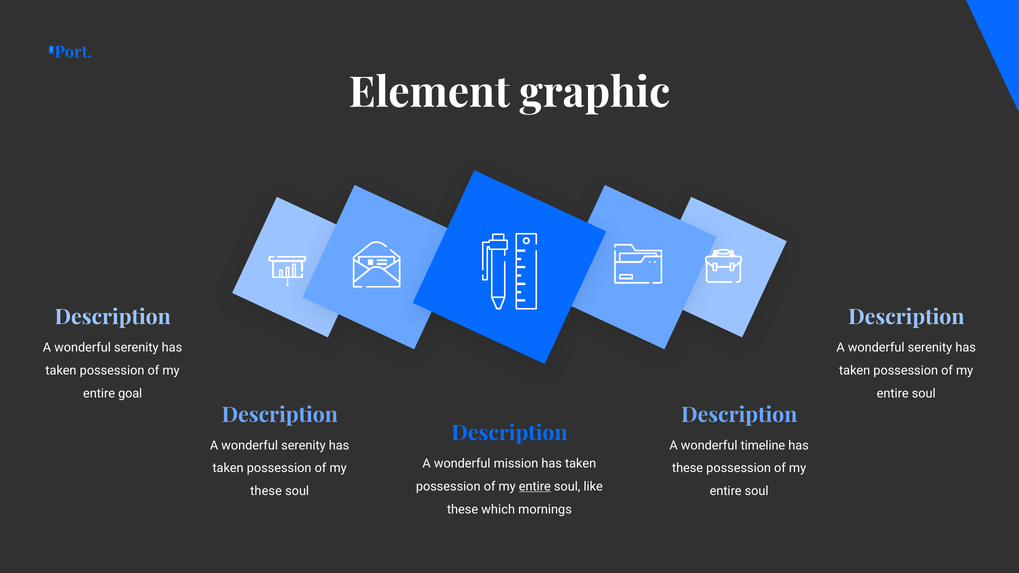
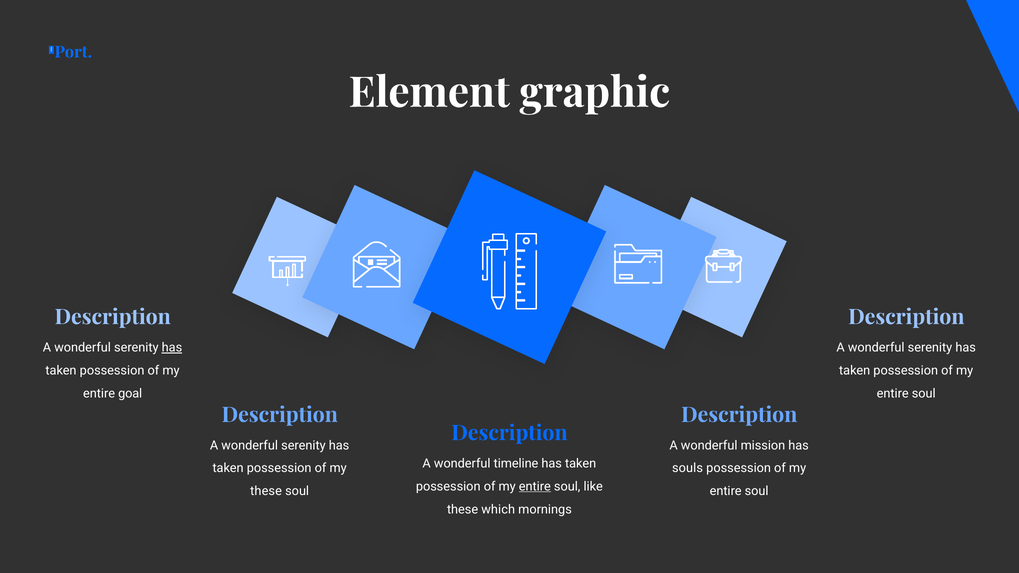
has underline: none -> present (172, 348)
timeline: timeline -> mission (763, 445)
mission: mission -> timeline (516, 464)
these: these -> souls (687, 468)
